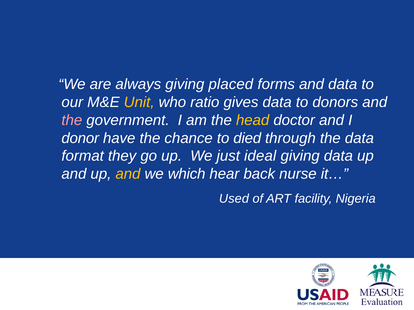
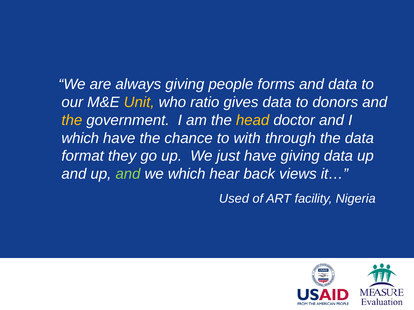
placed: placed -> people (231, 85)
the colour: pink -> yellow (72, 120)
donor: donor -> which (80, 138)
died: died -> with (247, 138)
just ideal: ideal -> have (260, 156)
and colour: yellow -> light green (128, 174)
nurse: nurse -> views (298, 174)
